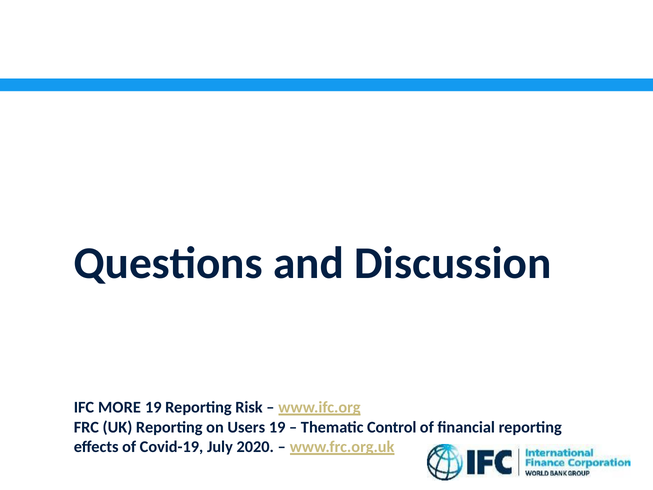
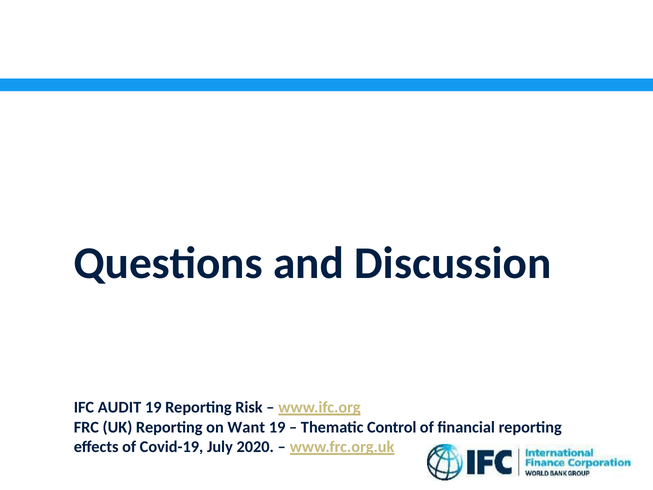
MORE: MORE -> AUDIT (120, 407)
Users: Users -> Want (246, 427)
